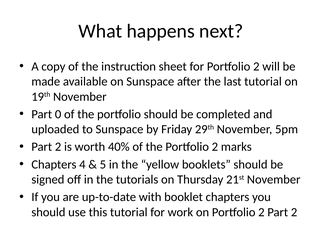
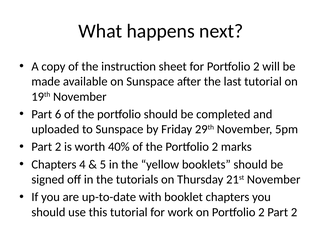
0: 0 -> 6 (58, 114)
